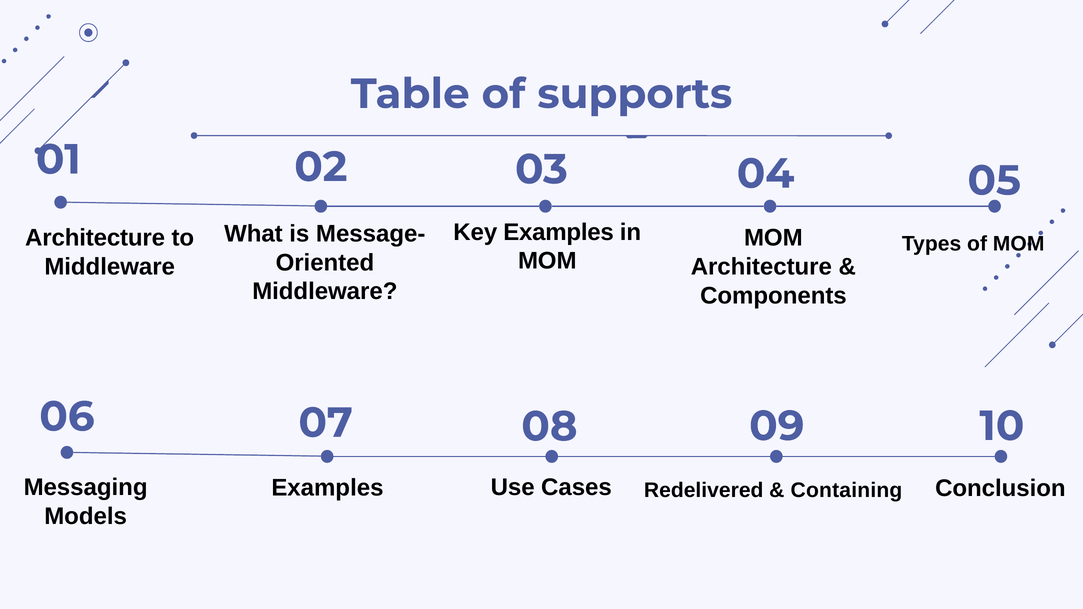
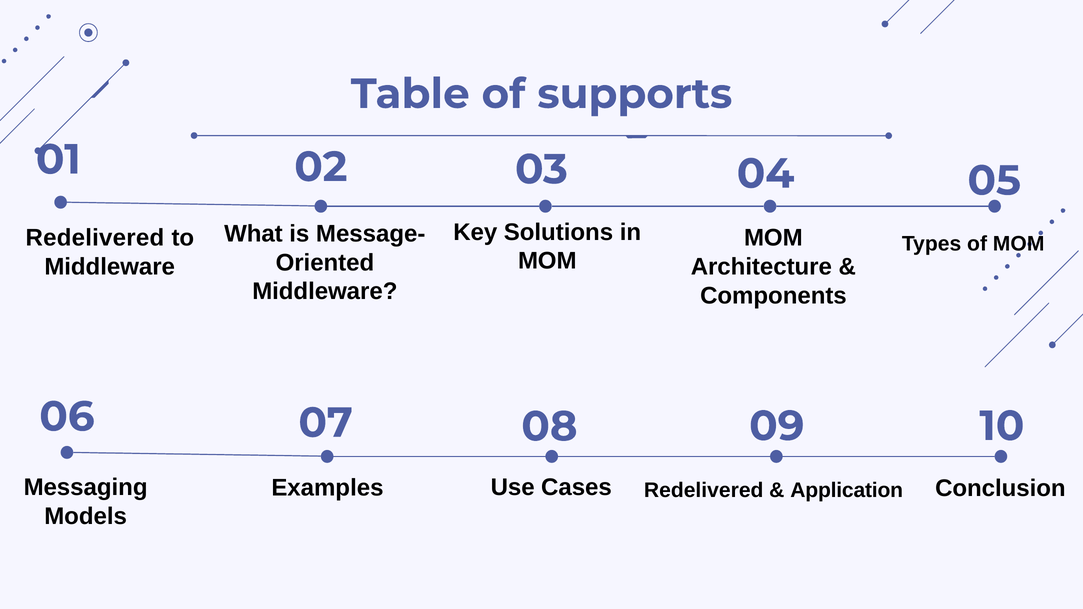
Key Examples: Examples -> Solutions (558, 232)
Architecture: Architecture -> Redelivered (95, 238)
Containing: Containing -> Application (847, 491)
